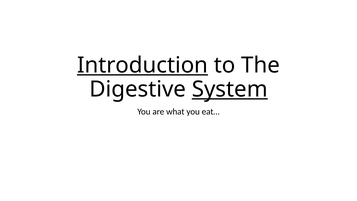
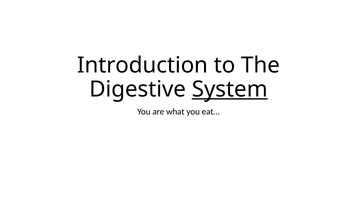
Introduction underline: present -> none (143, 65)
